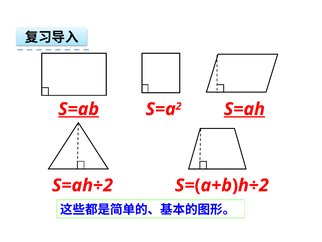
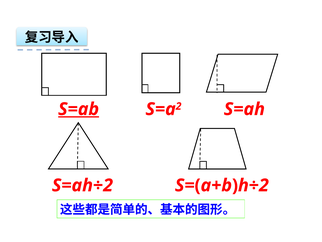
S=ah underline: present -> none (244, 109)
